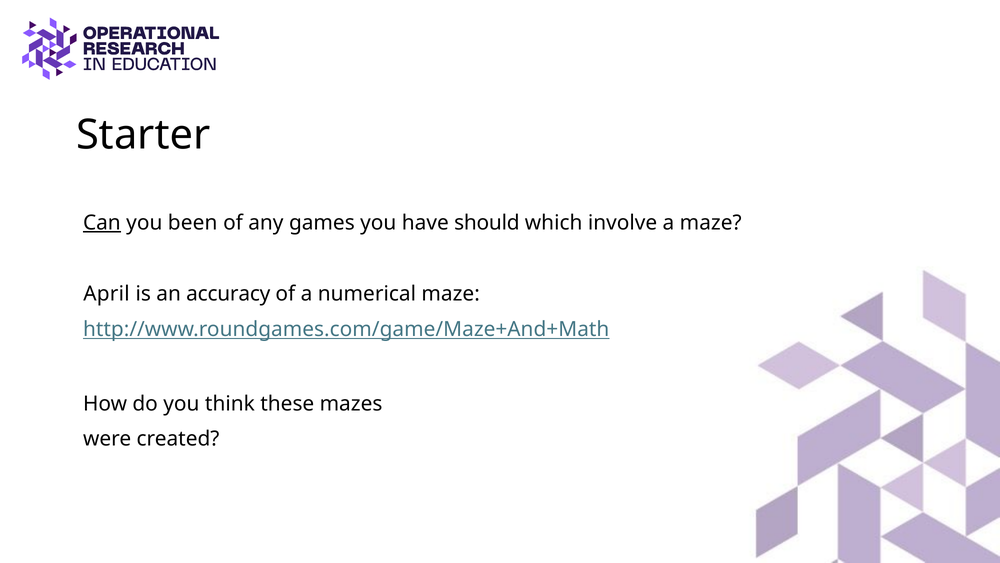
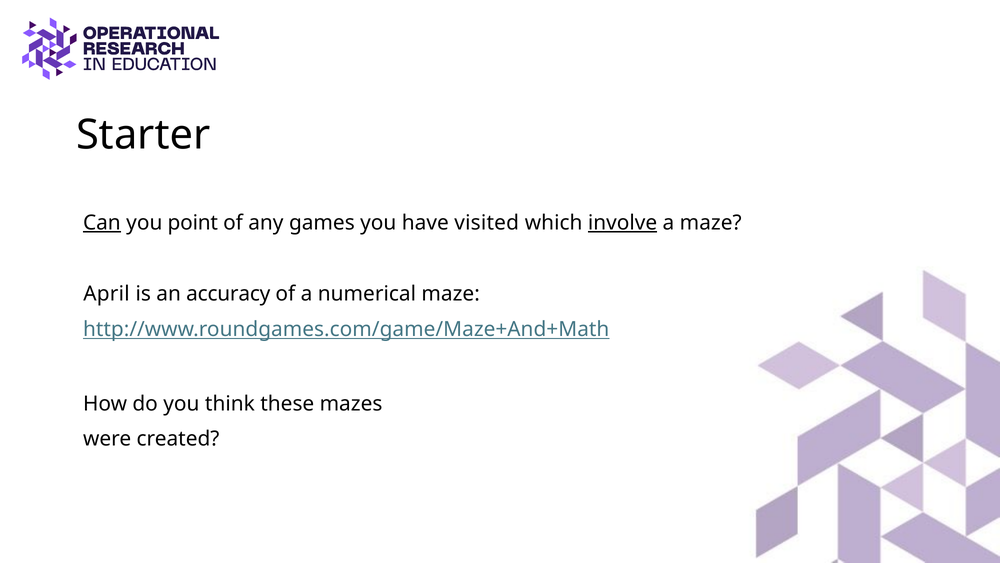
been: been -> point (193, 223)
should: should -> visited (487, 223)
involve underline: none -> present (623, 223)
